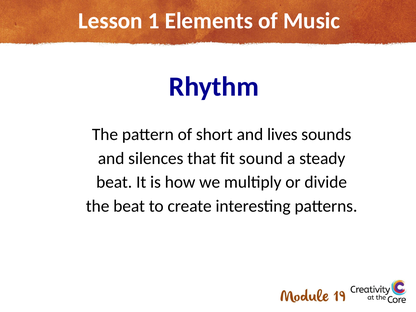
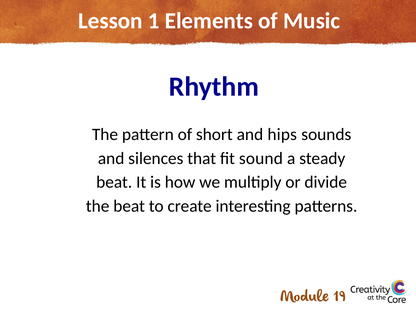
lives: lives -> hips (282, 134)
